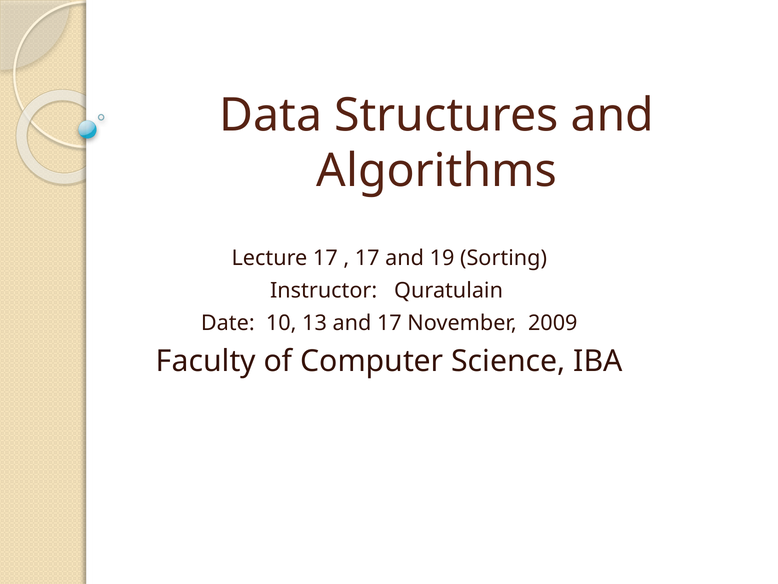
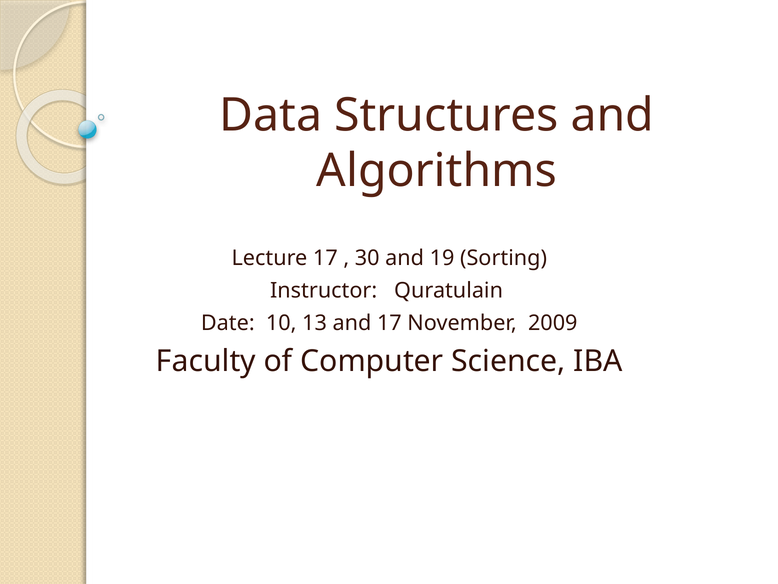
17: 17 -> 30 (367, 258)
